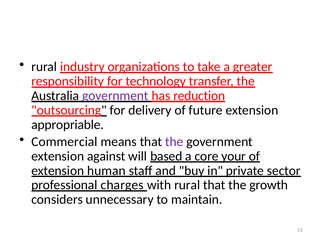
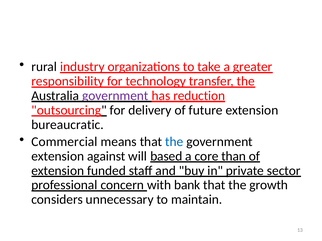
appropriable: appropriable -> bureaucratic (68, 125)
the colour: purple -> blue (174, 142)
your: your -> than (234, 156)
human: human -> funded (106, 171)
charges: charges -> concern (122, 185)
with rural: rural -> bank (187, 185)
